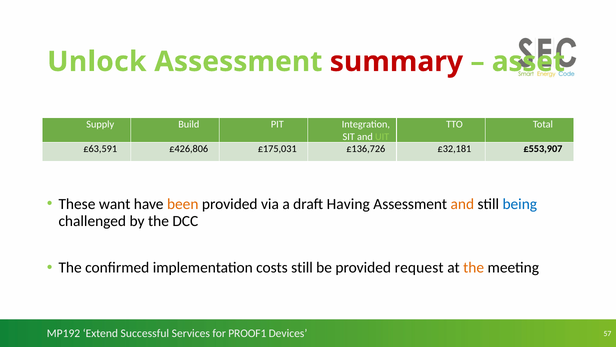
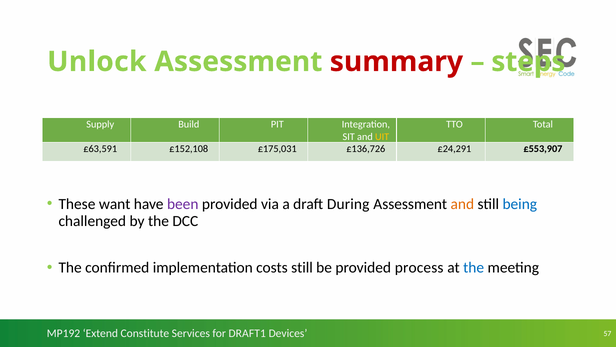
asset: asset -> steps (528, 62)
UIT colour: light green -> yellow (382, 137)
£426,806: £426,806 -> £152,108 (189, 149)
£32,181: £32,181 -> £24,291 (454, 149)
been colour: orange -> purple (183, 204)
Having: Having -> During (348, 204)
request: request -> process (419, 267)
the colour: orange -> blue (474, 267)
Successful: Successful -> Constitute (145, 333)
PROOF1: PROOF1 -> DRAFT1 (247, 333)
